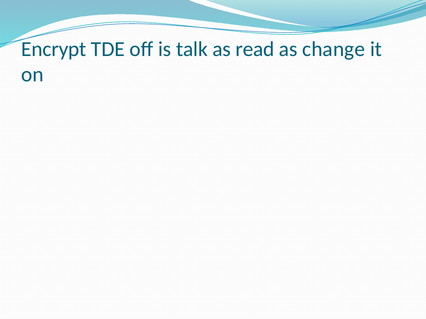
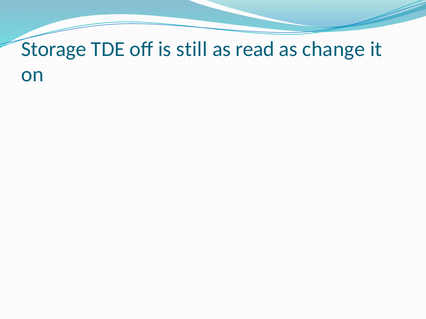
Encrypt: Encrypt -> Storage (54, 49)
talk: talk -> still (192, 49)
